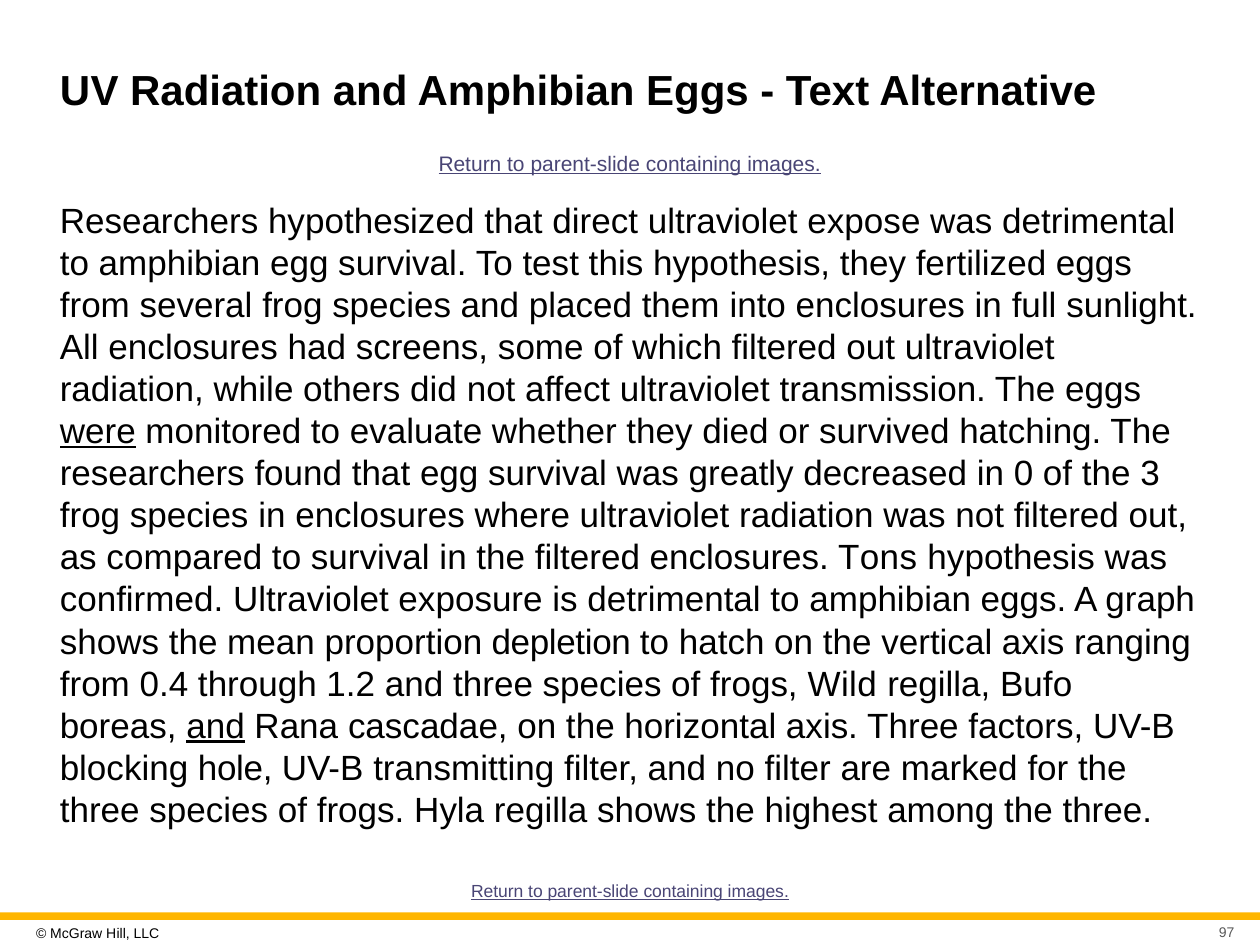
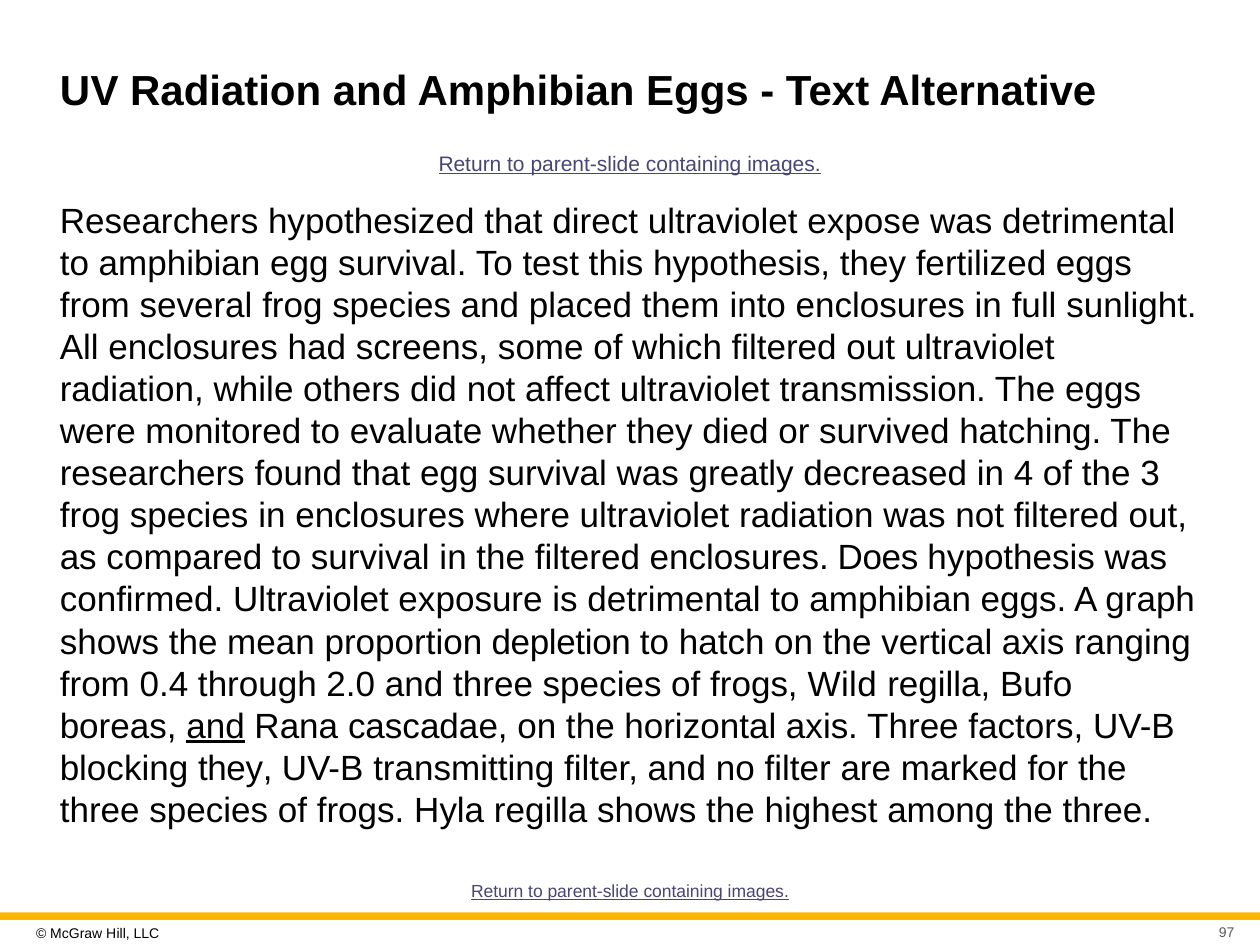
were underline: present -> none (98, 432)
0: 0 -> 4 (1024, 474)
Tons: Tons -> Does (878, 558)
1.2: 1.2 -> 2.0 (351, 684)
blocking hole: hole -> they (235, 769)
